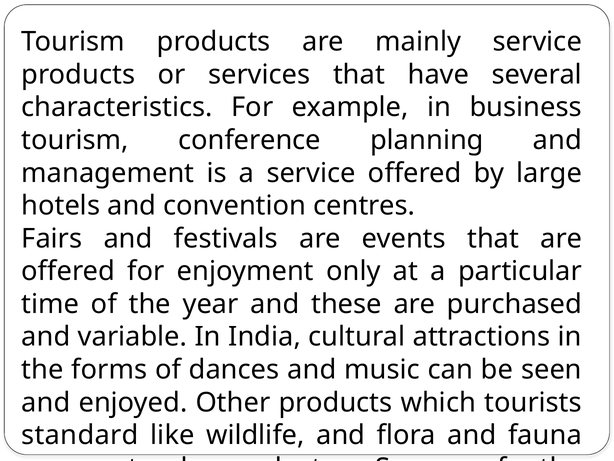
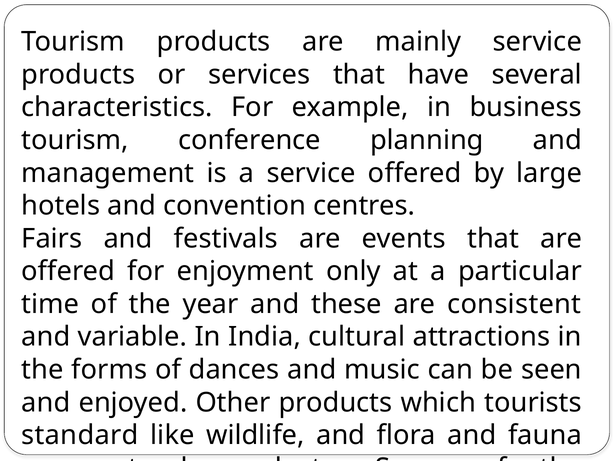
purchased: purchased -> consistent (514, 304)
